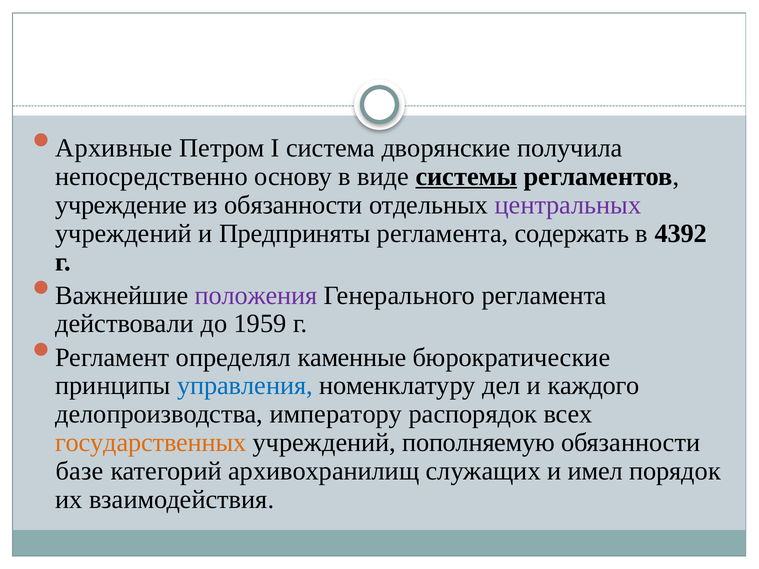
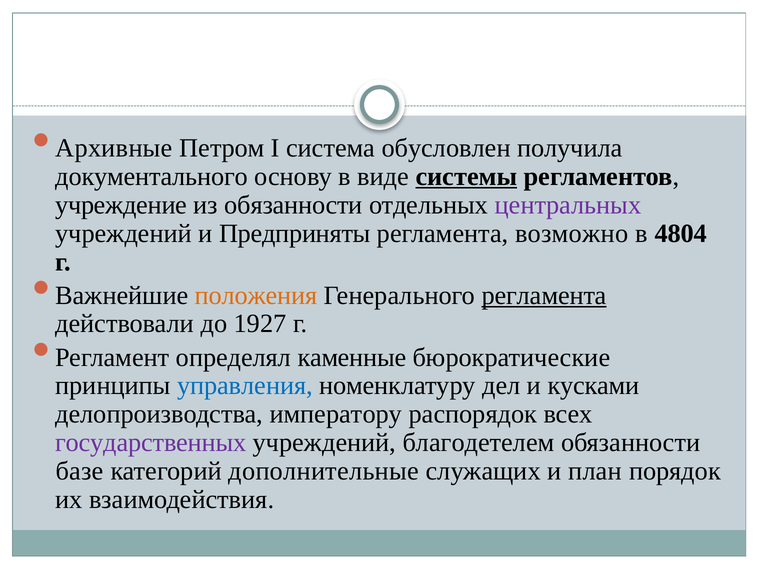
дворянские: дворянские -> обусловлен (446, 148)
непосредственно: непосредственно -> документального (152, 177)
содержать: содержать -> возможно (572, 233)
4392: 4392 -> 4804 (681, 233)
положения colour: purple -> orange (256, 296)
регламента underline: none -> present (544, 296)
1959: 1959 -> 1927 (260, 324)
каждого: каждого -> кусками (594, 386)
государственных colour: orange -> purple (151, 443)
пополняемую: пополняемую -> благодетелем (478, 443)
архивохранилищ: архивохранилищ -> дополнительные (324, 471)
имел: имел -> план (595, 471)
